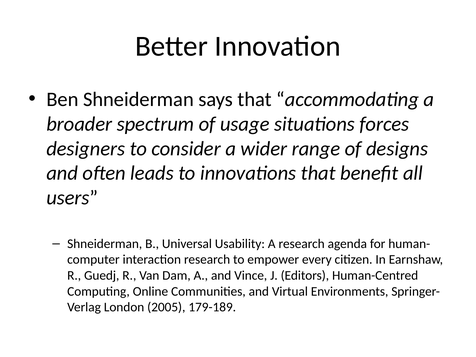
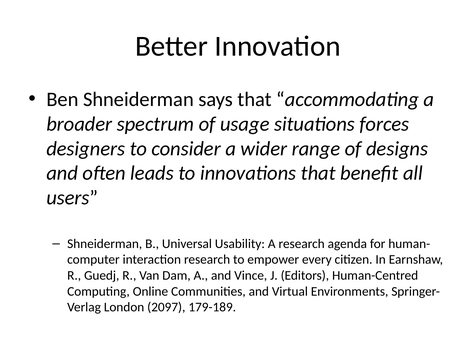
2005: 2005 -> 2097 (166, 307)
